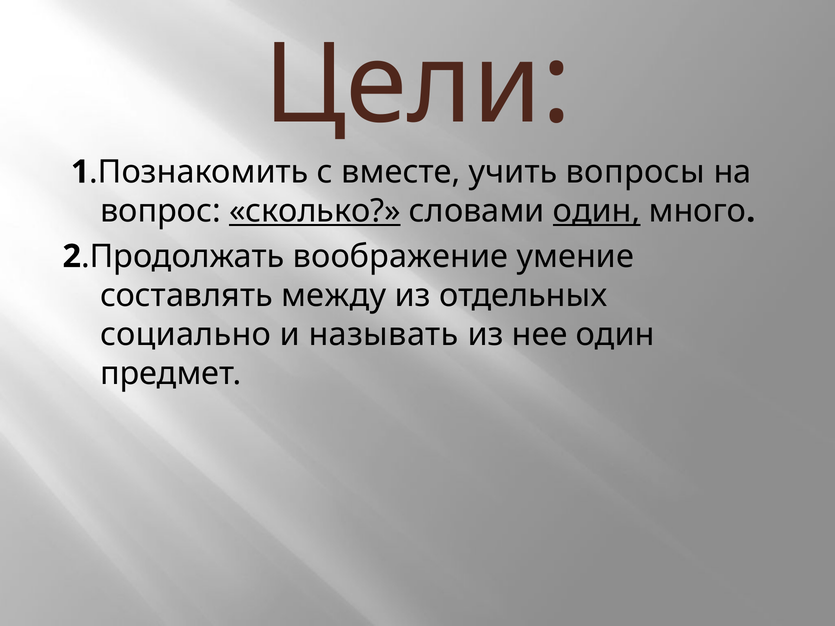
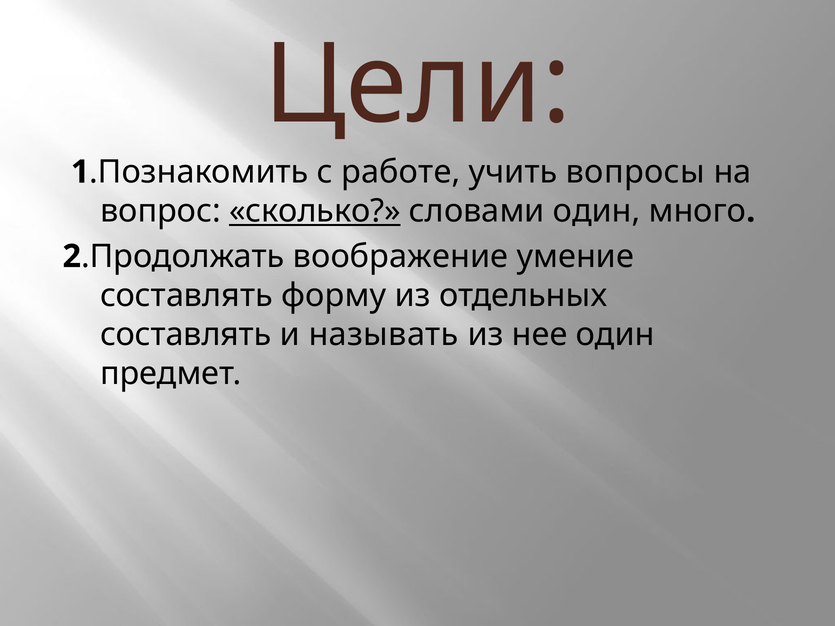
вместе: вместе -> работе (401, 172)
один underline: present -> none (597, 211)
между: между -> форму (334, 295)
социально: социально -> составлять (186, 334)
